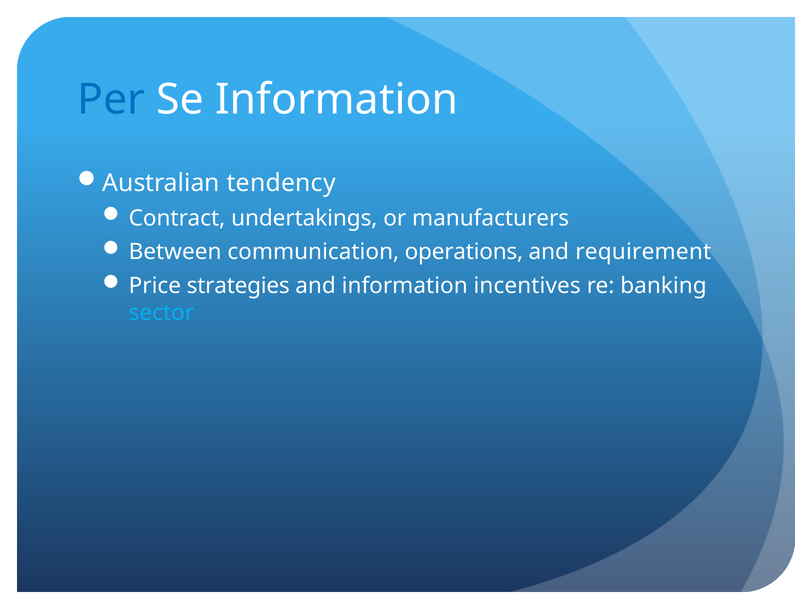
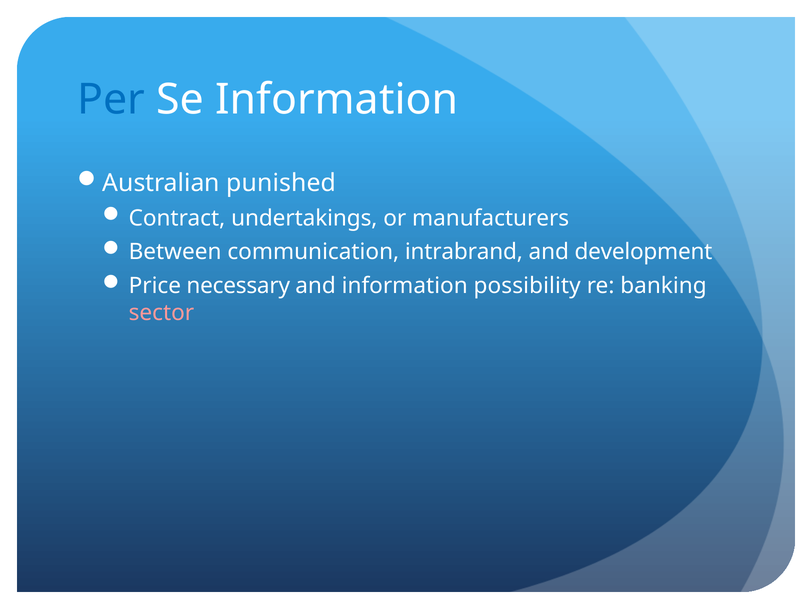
tendency: tendency -> punished (281, 183)
operations: operations -> intrabrand (464, 252)
requirement: requirement -> development (643, 252)
strategies: strategies -> necessary (238, 286)
incentives: incentives -> possibility (527, 286)
sector colour: light blue -> pink (161, 313)
